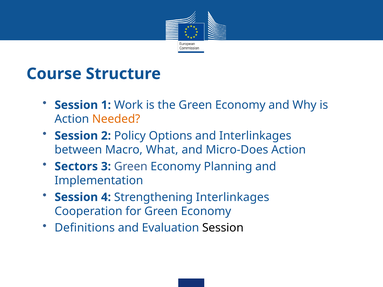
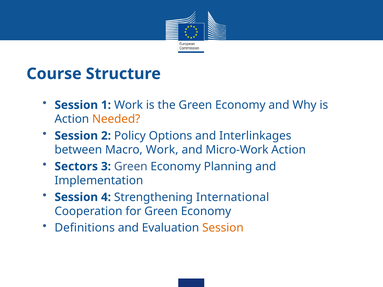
Macro What: What -> Work (162, 150)
Micro-Does: Micro-Does -> Micro-Work (237, 150)
Strengthening Interlinkages: Interlinkages -> International (233, 197)
Session colour: black -> orange (223, 228)
